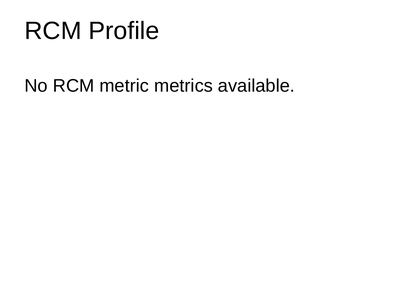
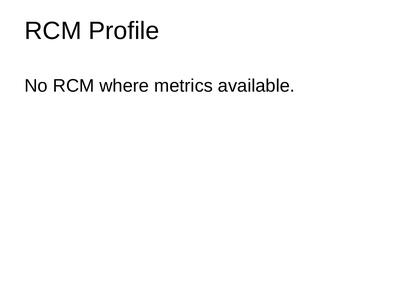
metric: metric -> where (124, 86)
